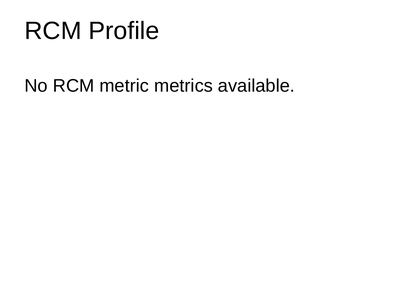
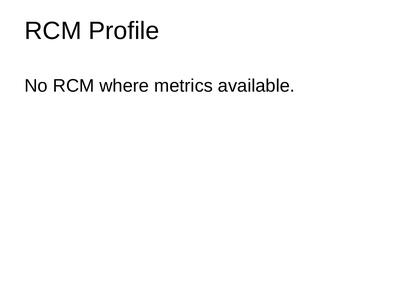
metric: metric -> where (124, 86)
